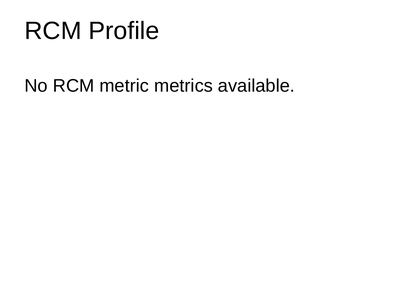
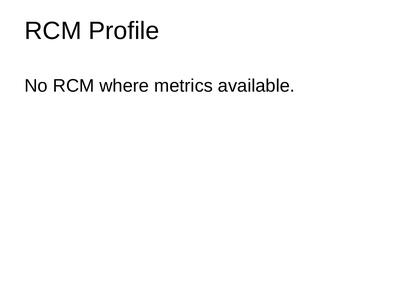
metric: metric -> where (124, 86)
